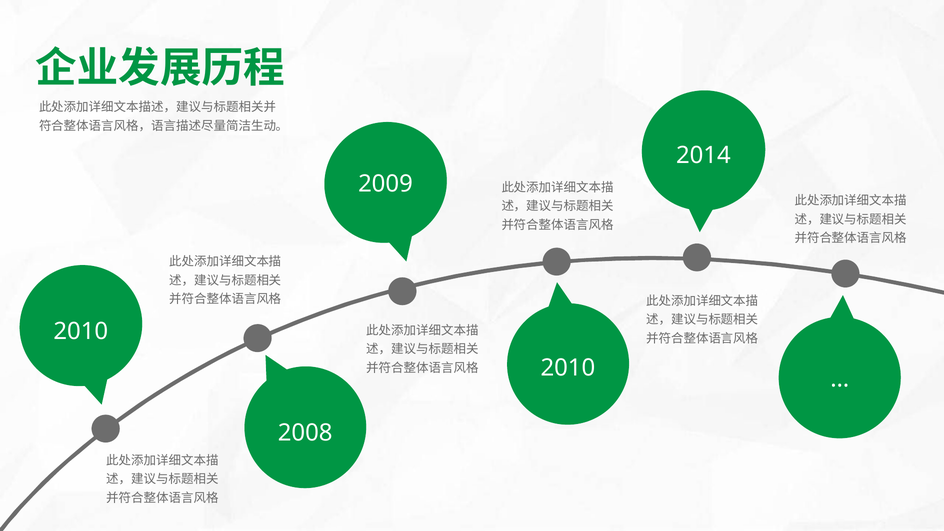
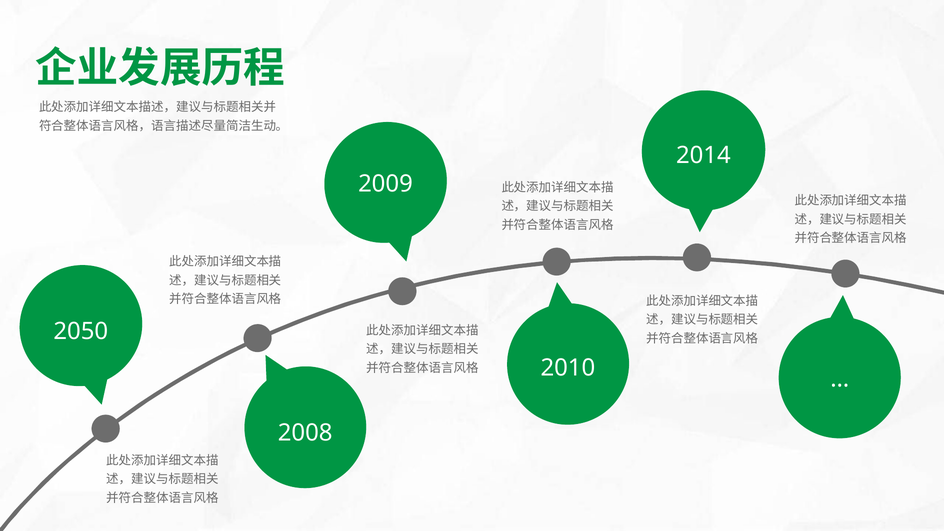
2010: 2010 -> 2050 (81, 331)
